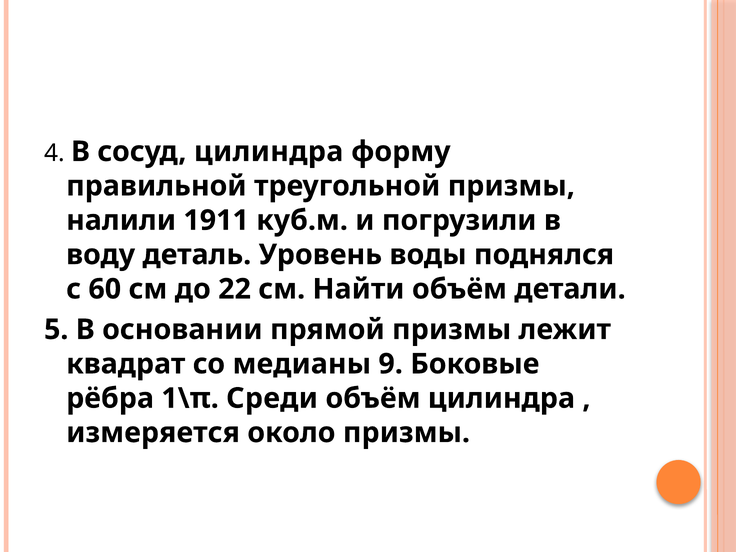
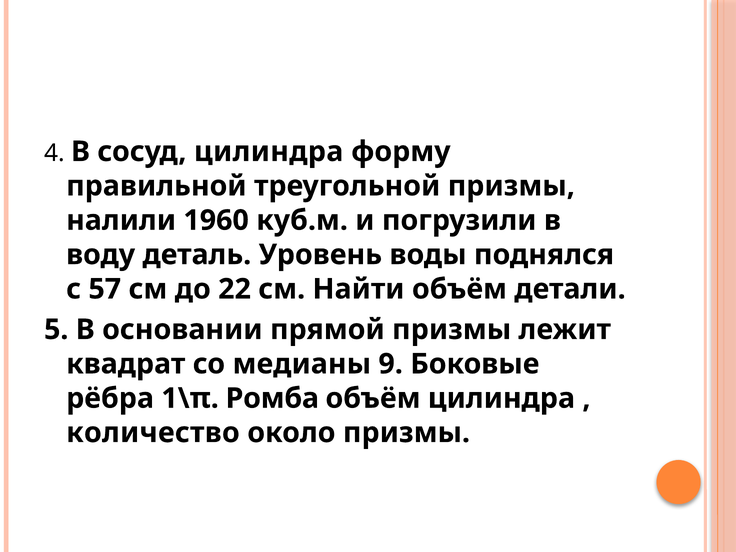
1911: 1911 -> 1960 (216, 220)
60: 60 -> 57 (105, 289)
Среди: Среди -> Ромба (272, 398)
измеряется: измеряется -> количество (153, 433)
